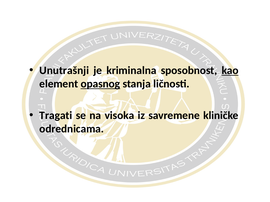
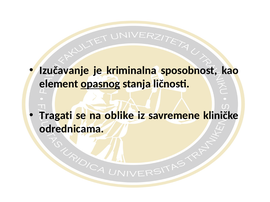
Unutrašnji: Unutrašnji -> Izučavanje (64, 71)
kao underline: present -> none (230, 71)
visoka: visoka -> oblike (119, 116)
